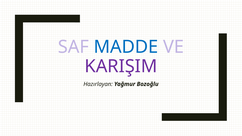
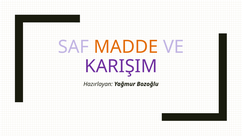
MADDE colour: blue -> orange (126, 47)
